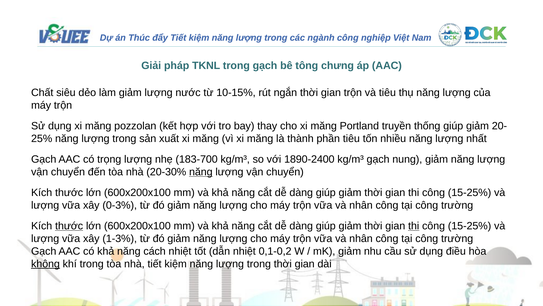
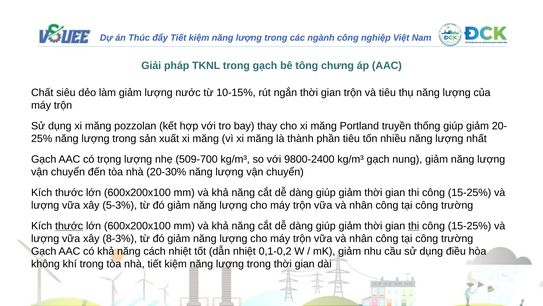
183-700: 183-700 -> 509-700 (197, 159)
1890-2400: 1890-2400 -> 9800-2400 (309, 159)
năng underline: present -> none (201, 172)
0-3%: 0-3% -> 5-3% (120, 205)
1-3%: 1-3% -> 8-3% (120, 238)
không underline: present -> none (46, 263)
